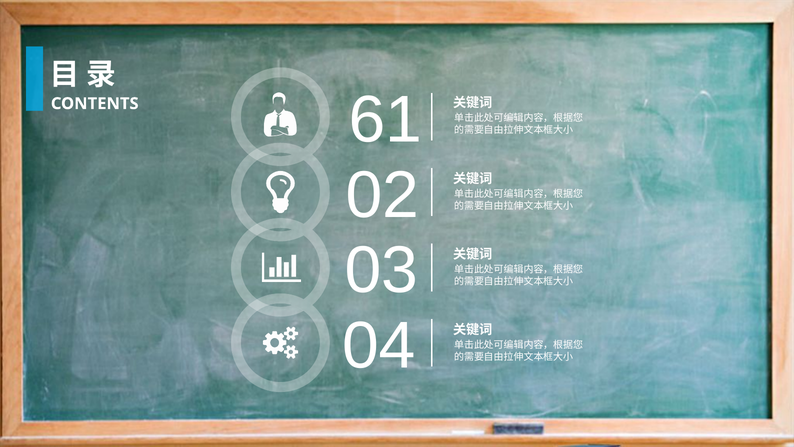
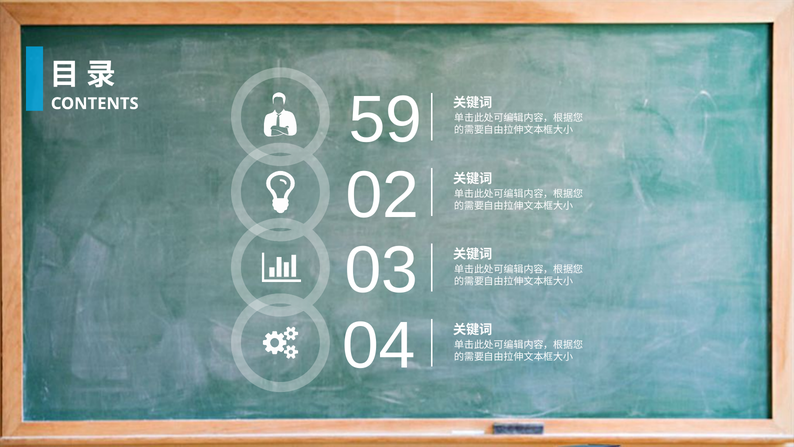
61: 61 -> 59 (385, 120)
